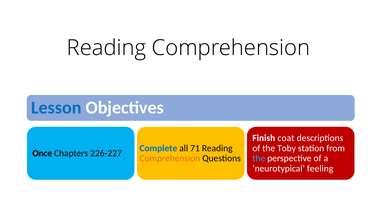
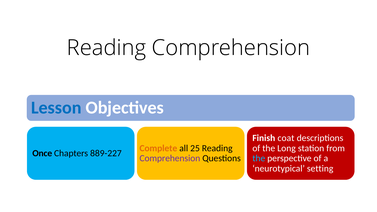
Complete colour: blue -> orange (158, 148)
71: 71 -> 25 (195, 148)
Toby: Toby -> Long (287, 148)
226-227: 226-227 -> 889-227 (106, 153)
Comprehension colour: orange -> purple (170, 158)
feeling: feeling -> setting (320, 169)
